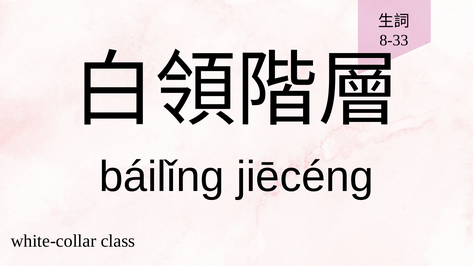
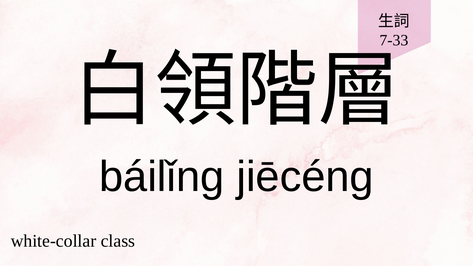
8-33: 8-33 -> 7-33 (394, 40)
